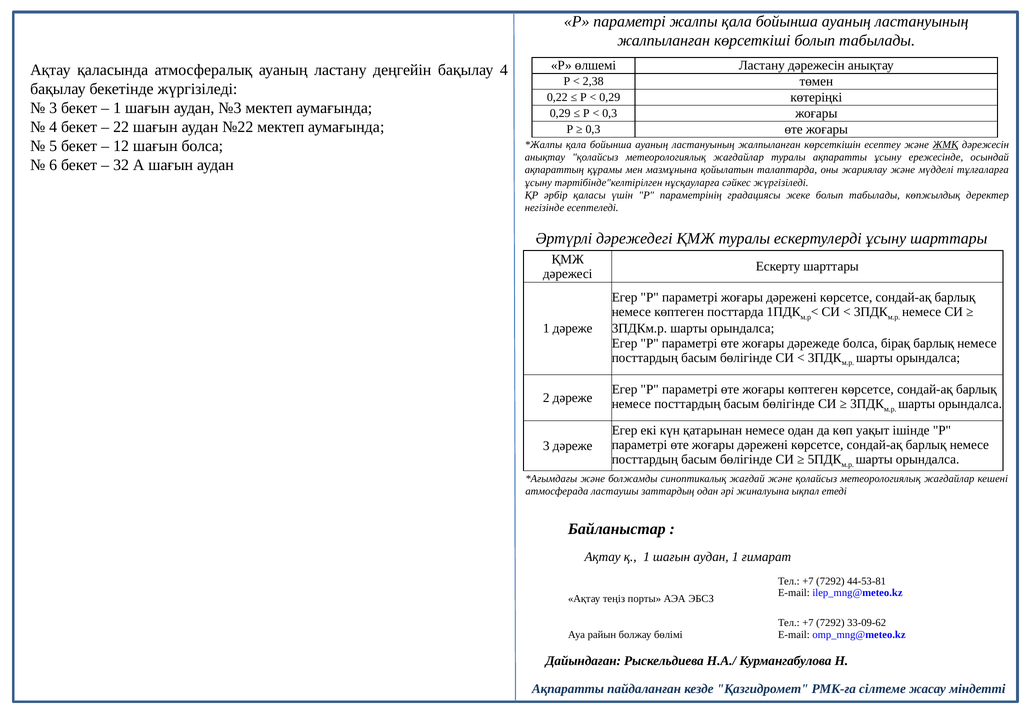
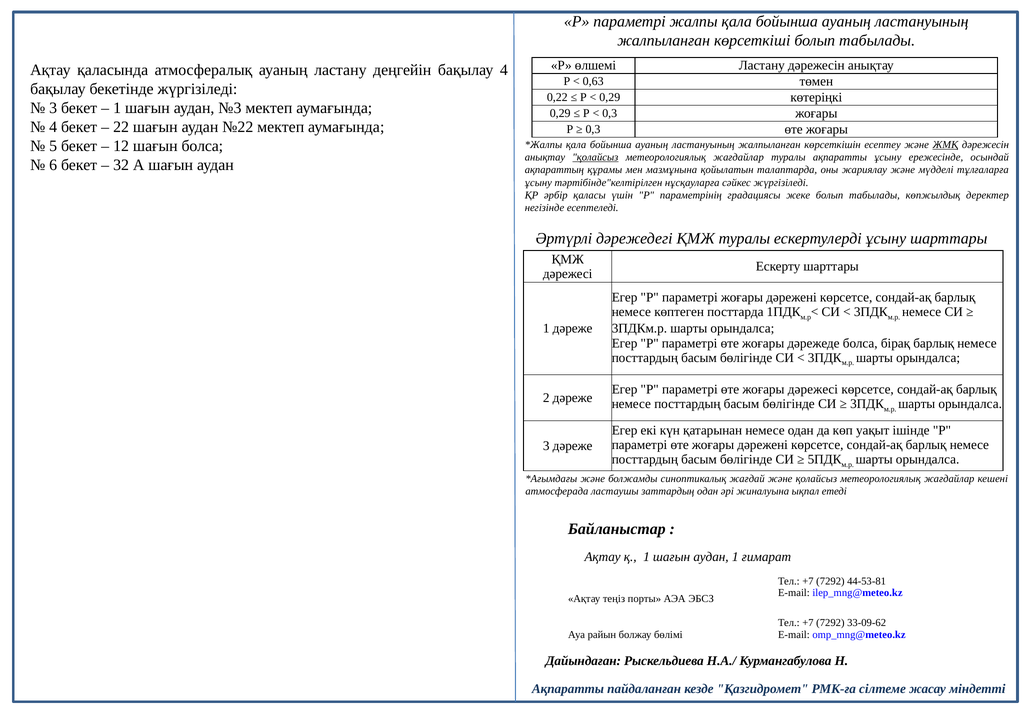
2,38: 2,38 -> 0,63 (593, 81)
қолайсыз underline: none -> present (595, 157)
жоғары көптеген: көптеген -> дәрежесі (813, 389)
